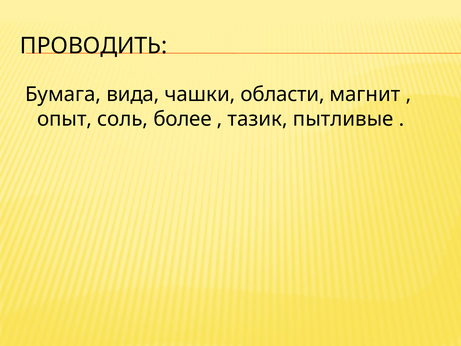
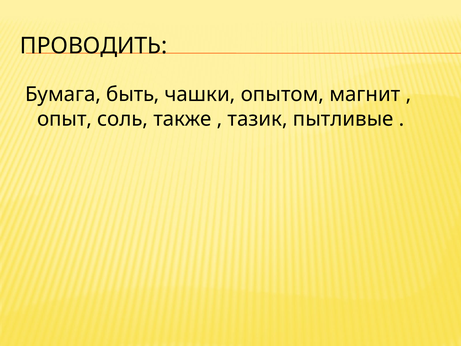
вида: вида -> быть (133, 94)
области: области -> опытом (282, 94)
более: более -> также (182, 119)
